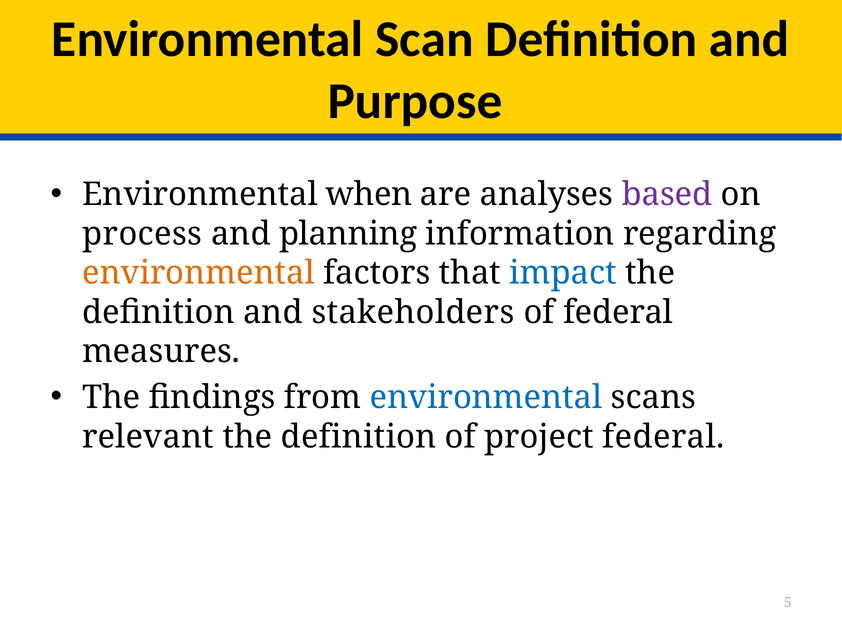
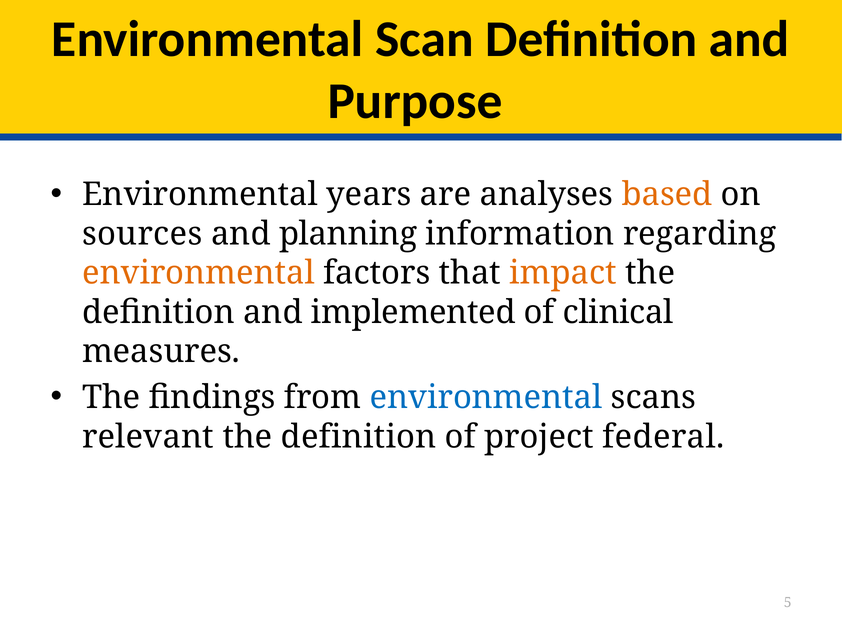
when: when -> years (369, 194)
based colour: purple -> orange (667, 194)
process: process -> sources (142, 234)
impact colour: blue -> orange (563, 273)
stakeholders: stakeholders -> implemented (413, 312)
of federal: federal -> clinical (618, 312)
